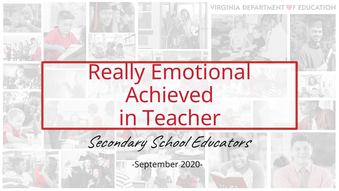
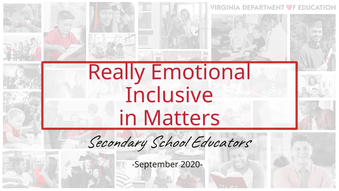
Achieved: Achieved -> Inclusive (169, 95)
Teacher: Teacher -> Matters (182, 118)
